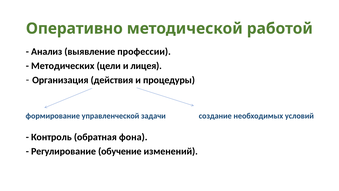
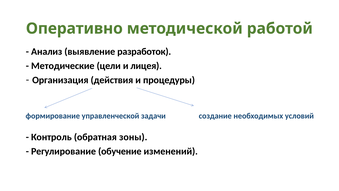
профессии: профессии -> разработок (144, 51)
Методических: Методических -> Методические (63, 66)
фона: фона -> зоны (133, 137)
